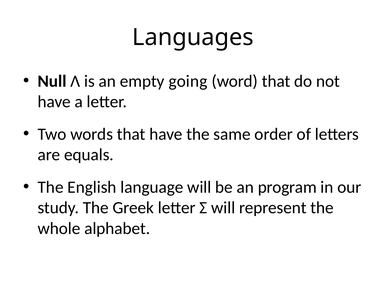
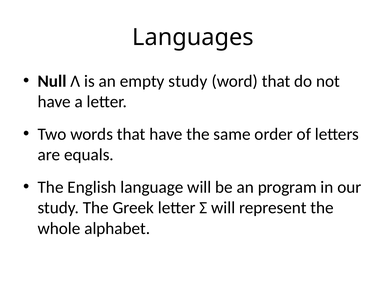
empty going: going -> study (188, 81)
